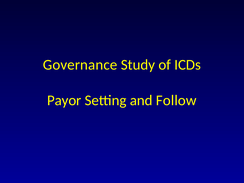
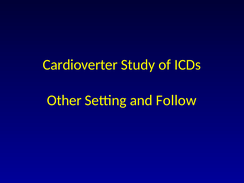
Governance: Governance -> Cardioverter (80, 65)
Payor: Payor -> Other (64, 100)
